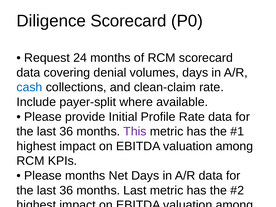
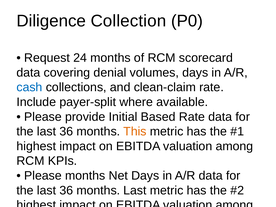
Diligence Scorecard: Scorecard -> Collection (128, 21)
Profile: Profile -> Based (158, 117)
This colour: purple -> orange (135, 131)
